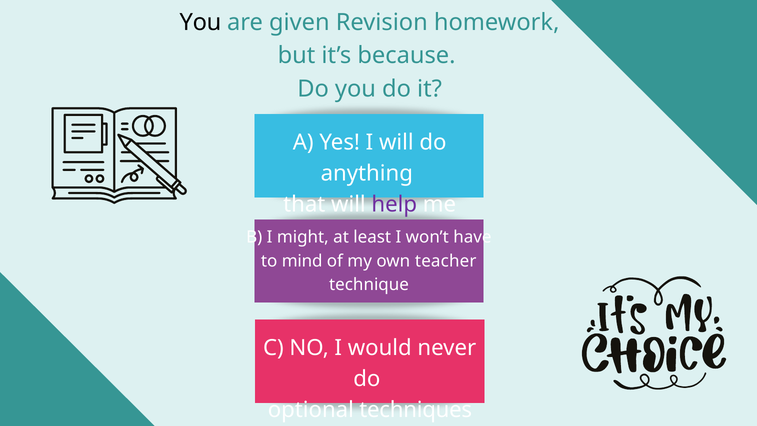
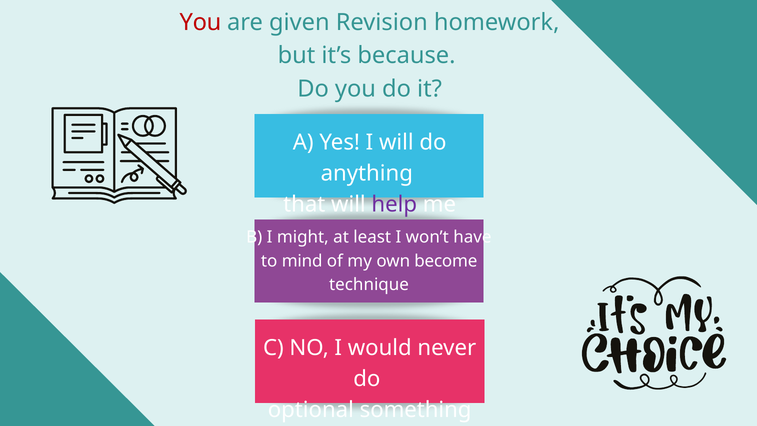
You colour: black -> red (200, 23)
teacher: teacher -> become (446, 261)
techniques: techniques -> something (416, 410)
